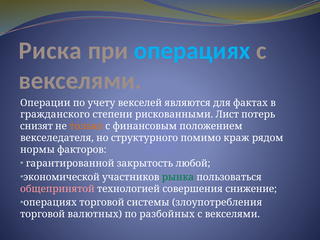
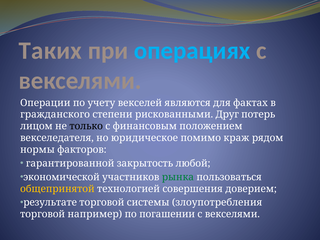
Риска: Риска -> Таких (50, 51)
Лист: Лист -> Друг (227, 115)
снизят: снизят -> лицом (36, 126)
только colour: orange -> black (86, 126)
структурного: структурного -> юридическое (144, 138)
общепринятой colour: pink -> yellow (57, 189)
снижение: снижение -> доверием (251, 189)
операциях: операциях -> результате (50, 202)
валютных: валютных -> например (95, 214)
разбойных: разбойных -> погашении (167, 214)
